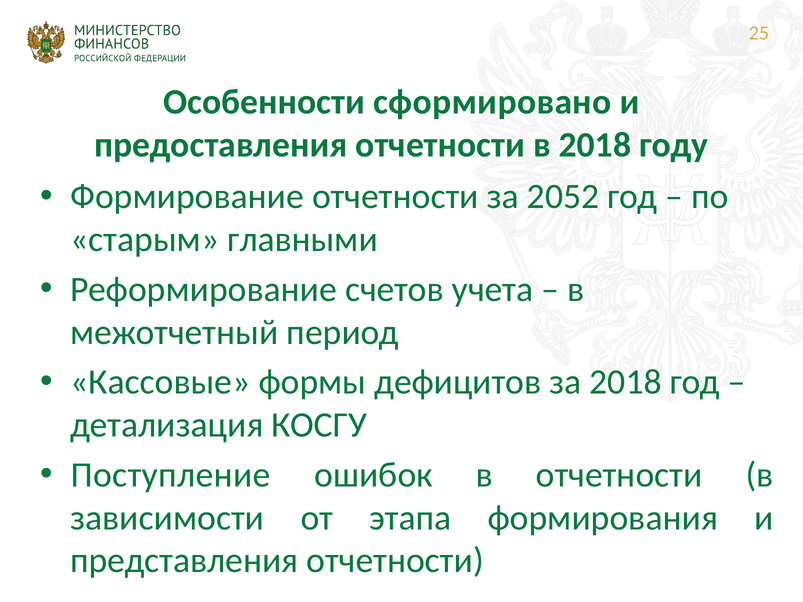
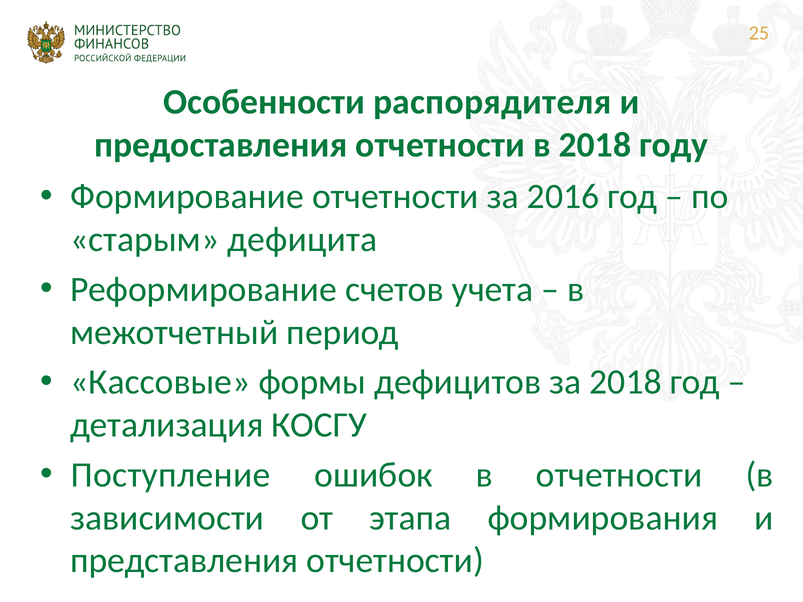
сформировано: сформировано -> распорядителя (492, 102)
2052: 2052 -> 2016 (563, 197)
главными: главными -> дефицита (302, 240)
